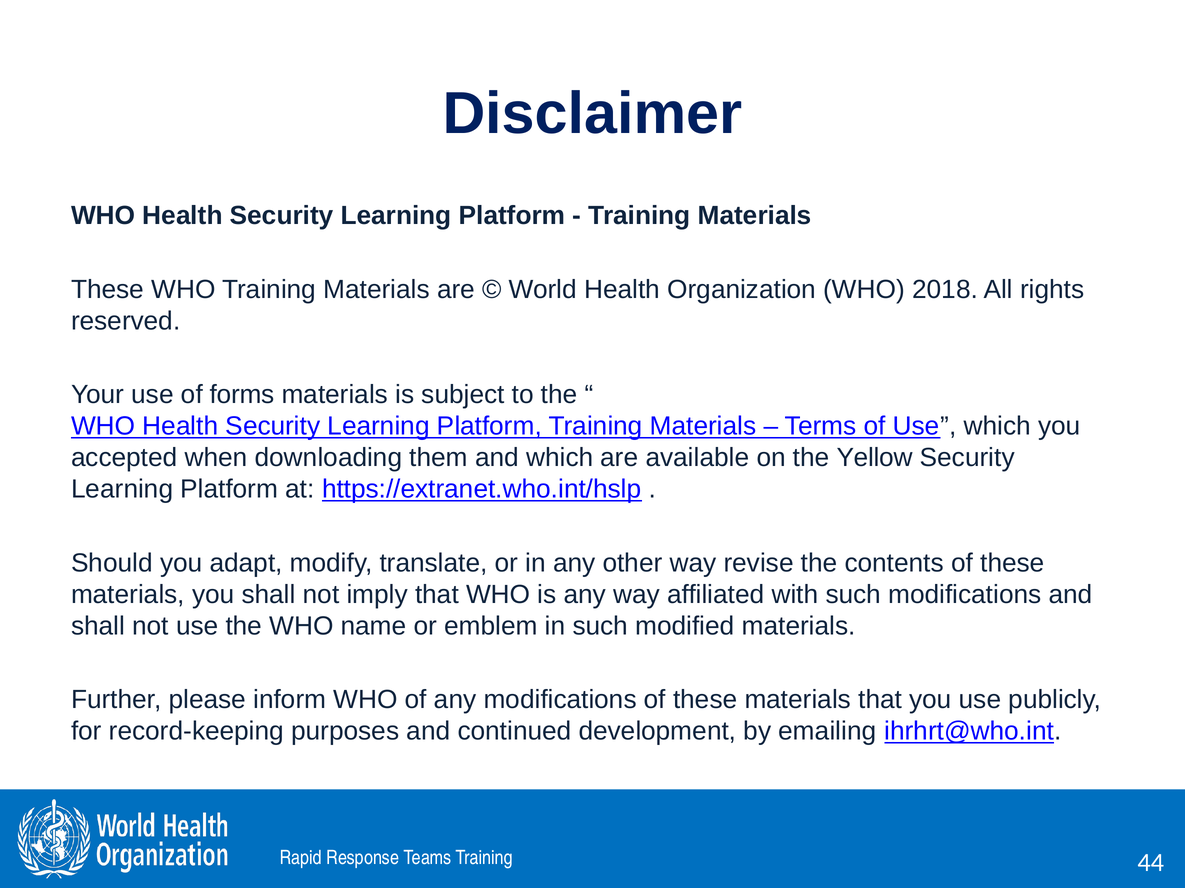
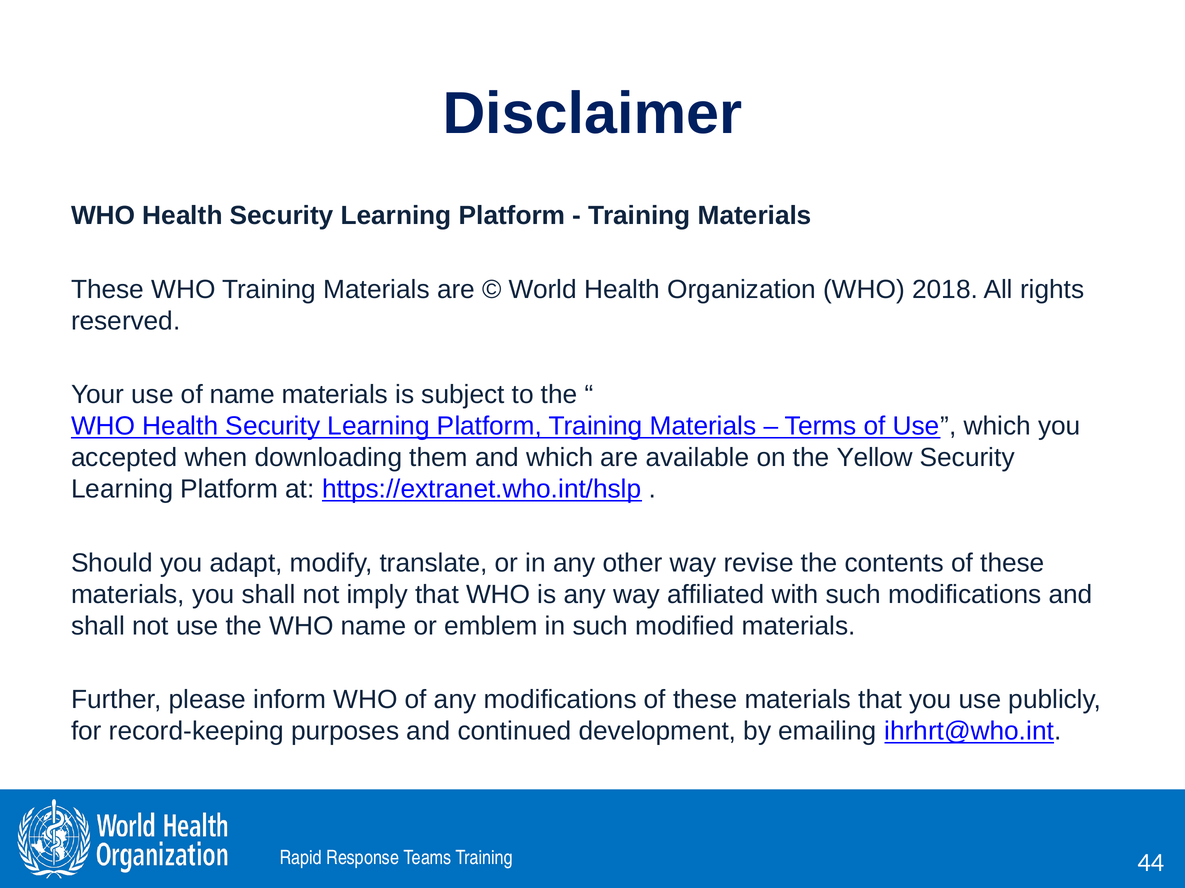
of forms: forms -> name (242, 395)
